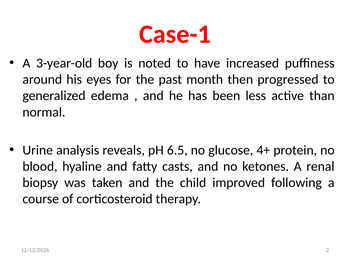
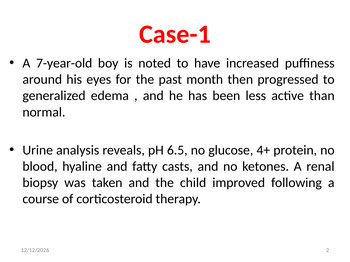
3-year-old: 3-year-old -> 7-year-old (64, 63)
